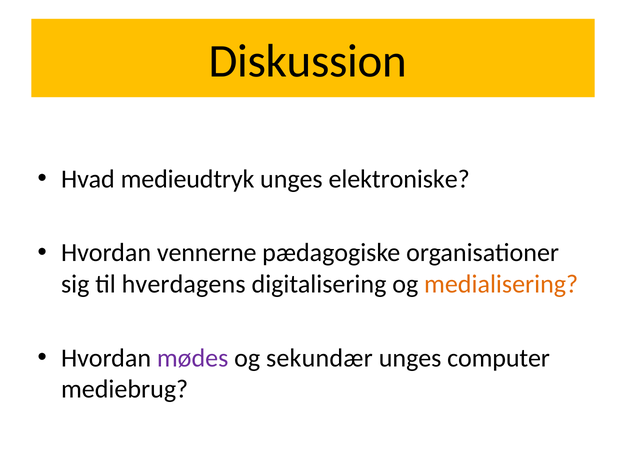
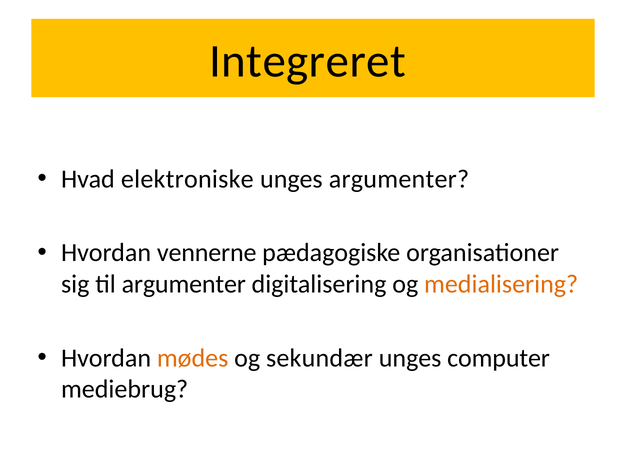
Diskussion: Diskussion -> Integreret (307, 61)
medieudtryk: medieudtryk -> elektroniske (187, 179)
unges elektroniske: elektroniske -> argumenter (399, 179)
til hverdagens: hverdagens -> argumenter (184, 284)
mødes colour: purple -> orange (193, 358)
